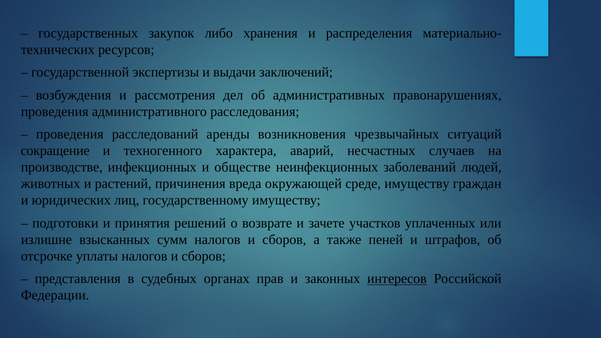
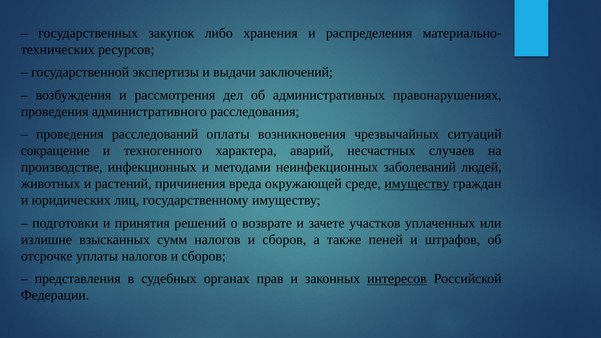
аренды: аренды -> оплаты (228, 134)
обществе: обществе -> методами (243, 167)
имуществу underline: none -> present (417, 184)
